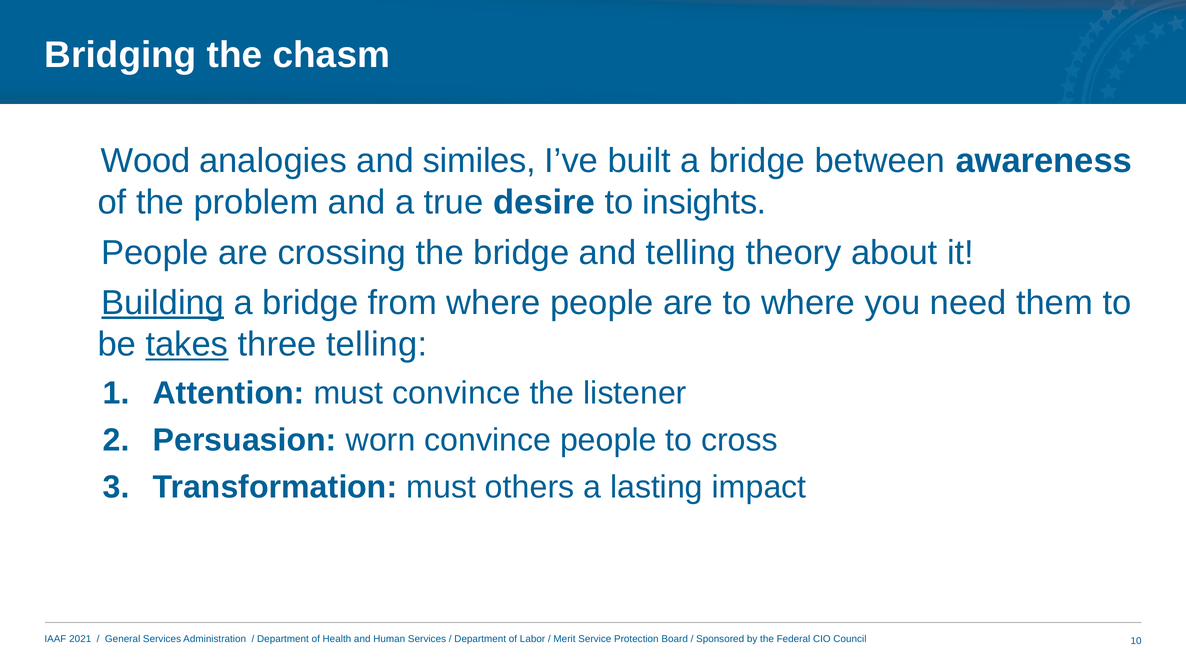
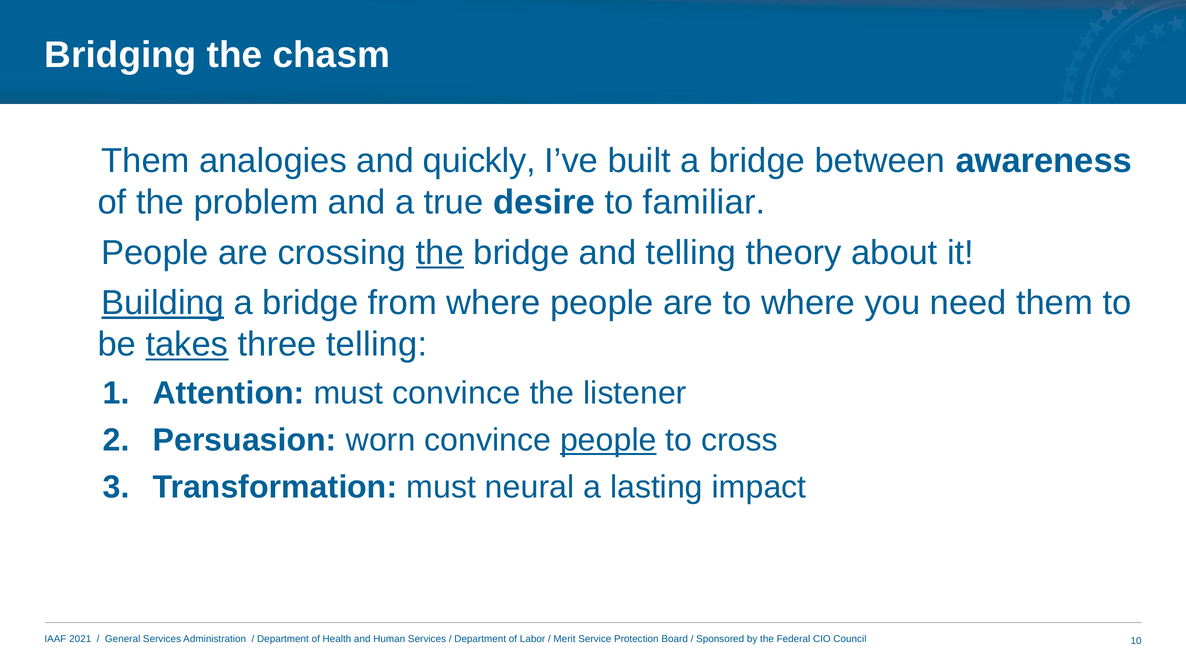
Wood: Wood -> Them (145, 161)
similes: similes -> quickly (479, 161)
insights: insights -> familiar (704, 203)
the underline: none -> present (440, 253)
people underline: none -> present (608, 440)
others: others -> neural (530, 487)
